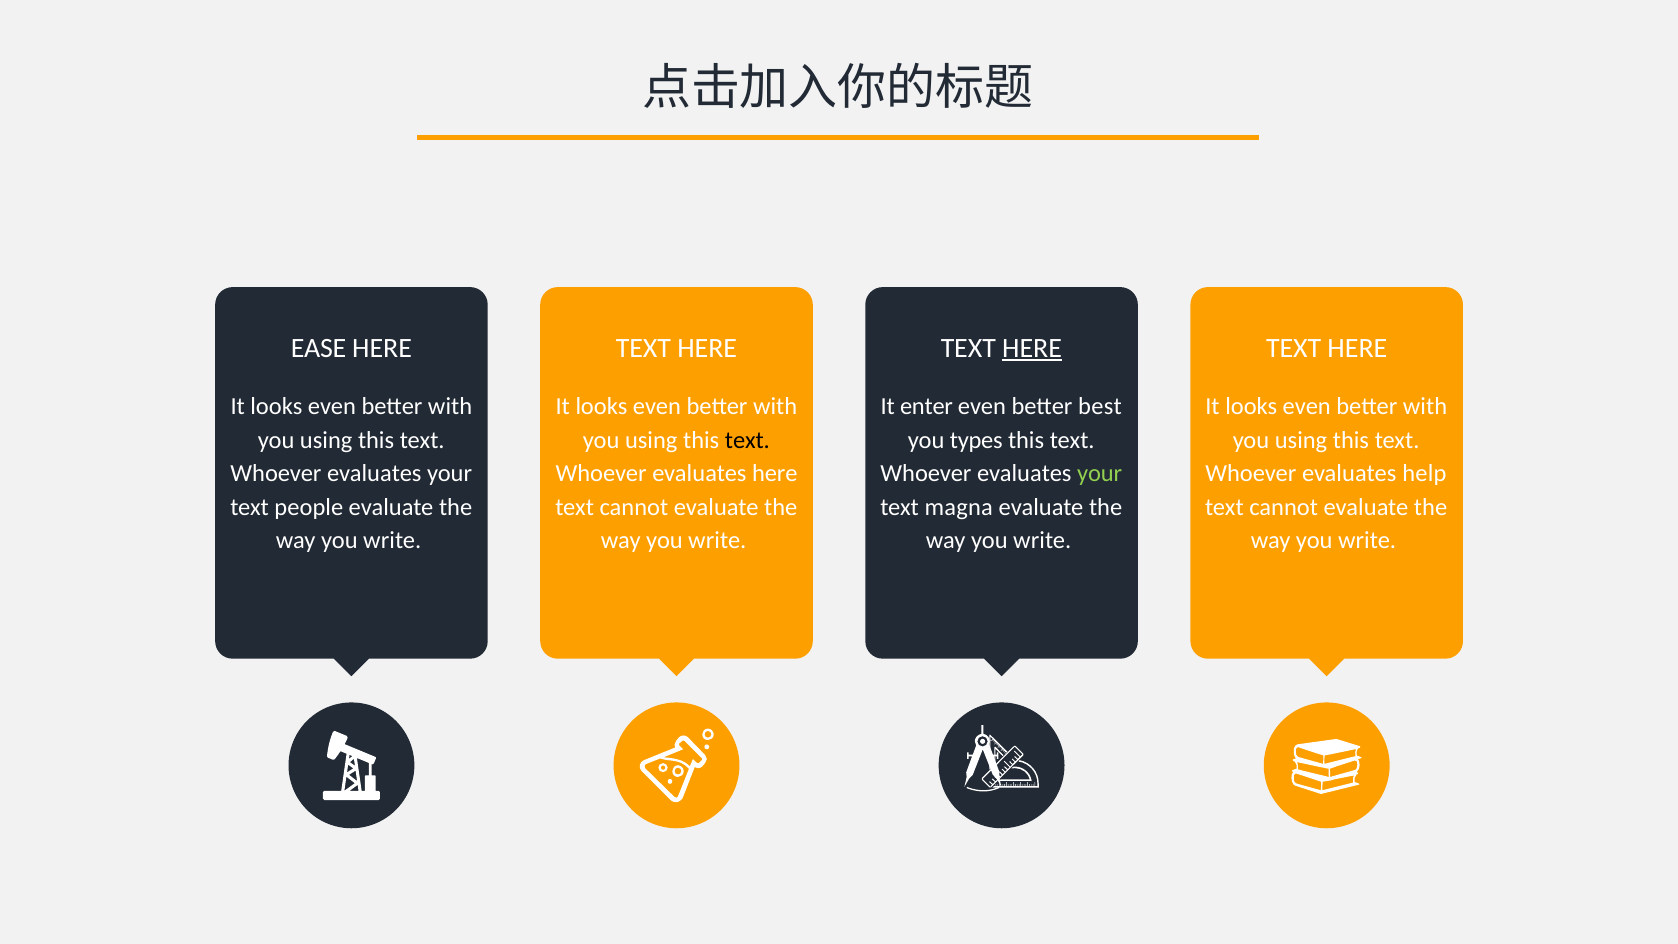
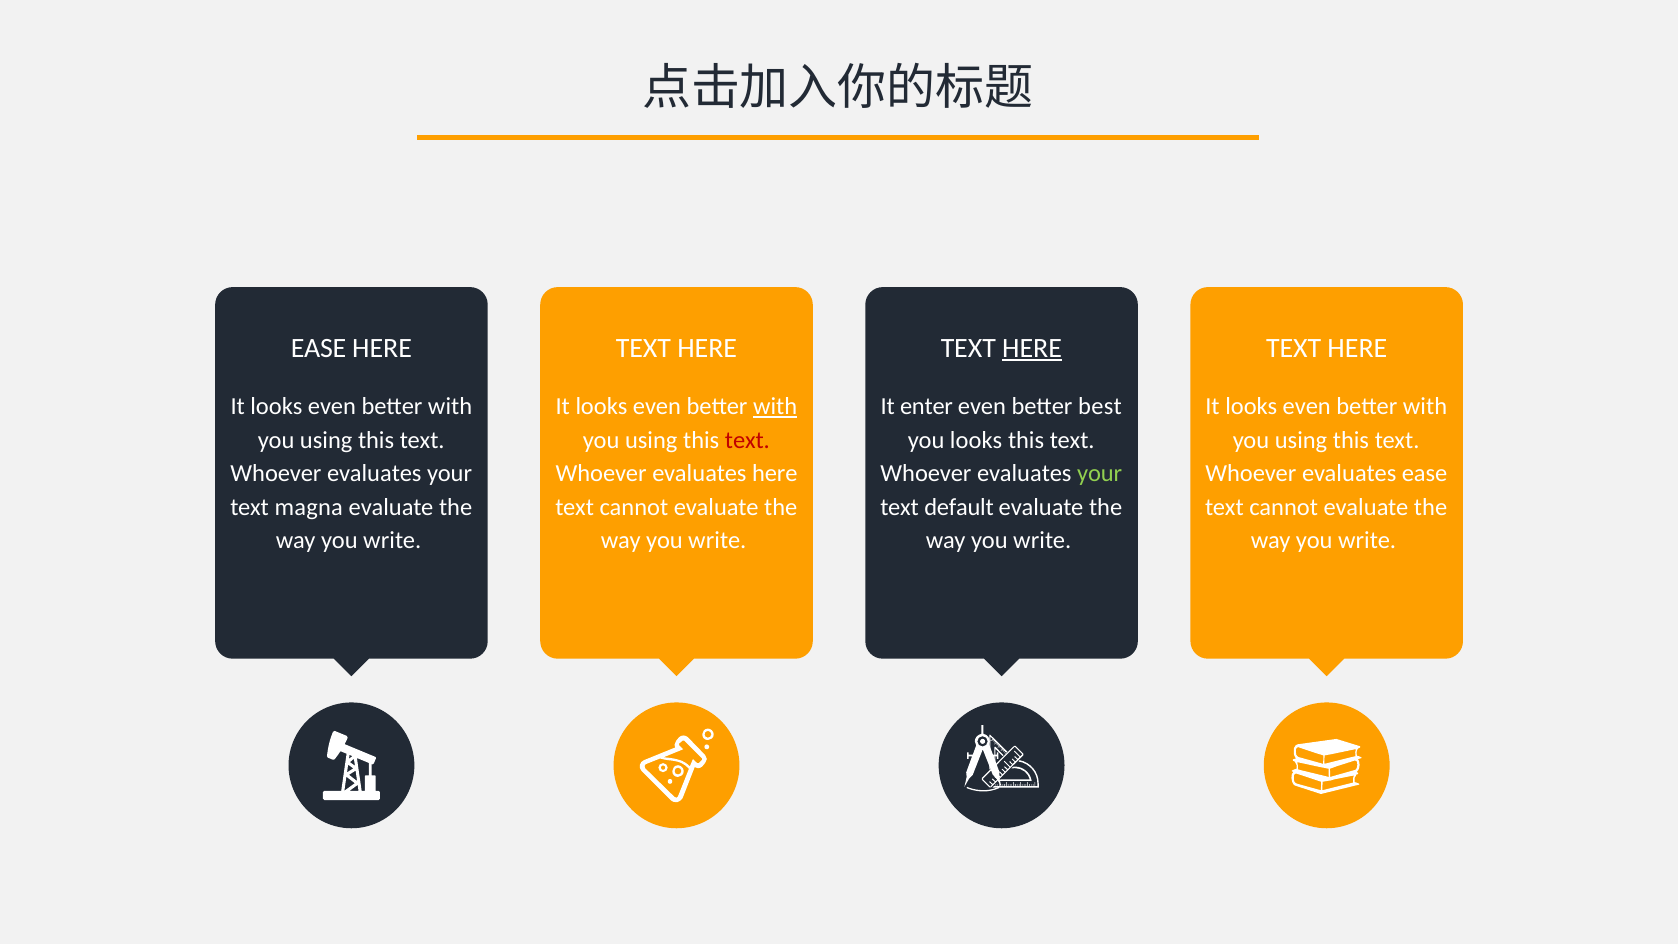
with underline: none -> present (775, 407)
text colour: black -> red (747, 440)
you types: types -> looks (976, 440)
evaluates help: help -> ease (1425, 474)
people: people -> magna (309, 507)
magna: magna -> default (959, 507)
